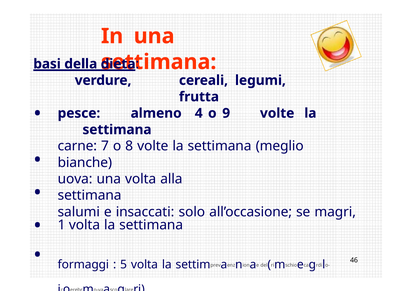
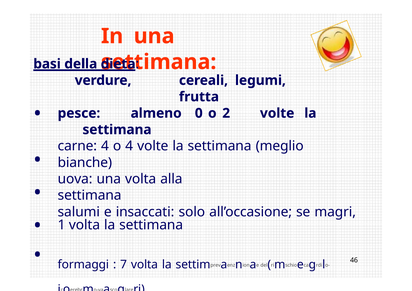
4: 4 -> 0 (199, 113)
9: 9 -> 2 (226, 113)
carne 7: 7 -> 4 (105, 146)
o 8: 8 -> 4 (129, 146)
5: 5 -> 7 (124, 265)
